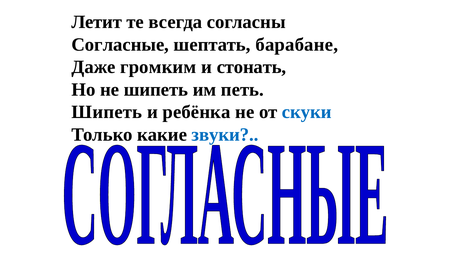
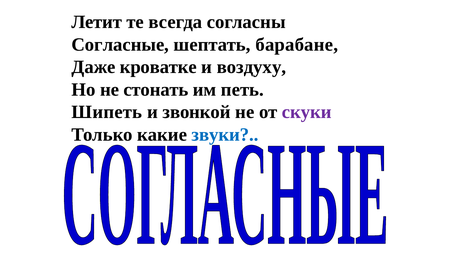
громким: громким -> кроватке (158, 67)
стонать: стонать -> воздуху (251, 67)
не шипеть: шипеть -> стонать (156, 90)
ребёнка: ребёнка -> звонкой (197, 112)
скуки colour: blue -> purple (307, 112)
